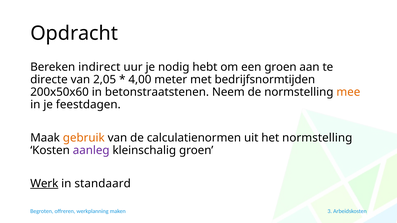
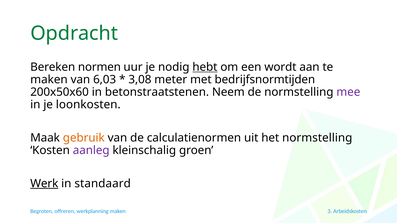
Opdracht colour: black -> green (74, 33)
indirect: indirect -> normen (99, 67)
hebt underline: none -> present (205, 67)
een groen: groen -> wordt (280, 67)
directe: directe -> maken (49, 80)
2,05: 2,05 -> 6,03 (105, 80)
4,00: 4,00 -> 3,08 (140, 80)
mee colour: orange -> purple (348, 92)
feestdagen: feestdagen -> loonkosten (88, 105)
